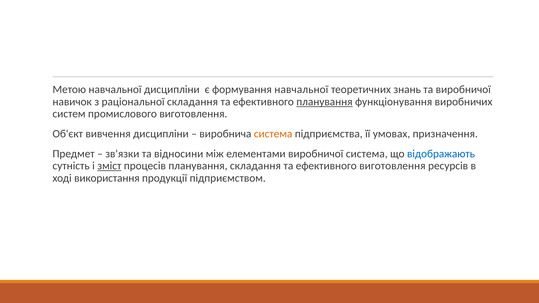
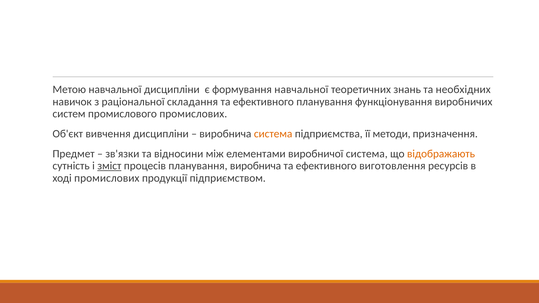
та виробничої: виробничої -> необхідних (463, 90)
планування underline: present -> none (324, 102)
промислового виготовлення: виготовлення -> промислових (193, 114)
умовах: умовах -> методи (392, 134)
відображають colour: blue -> orange (441, 154)
планування складання: складання -> виробнича (256, 166)
ході використання: використання -> промислових (107, 178)
